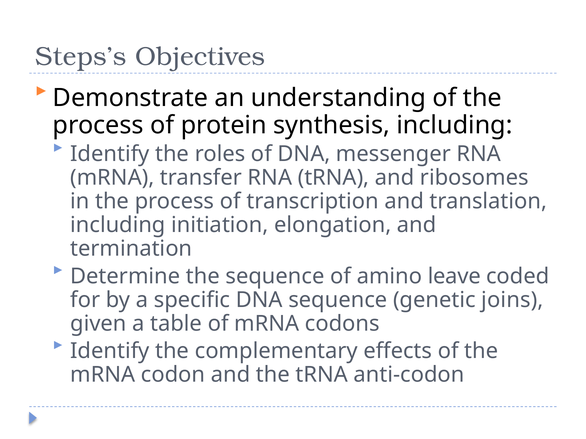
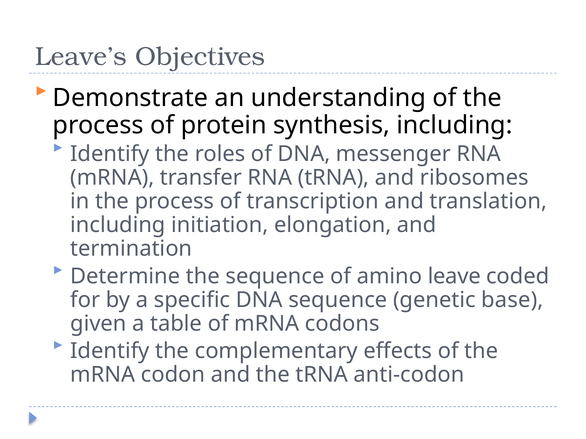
Steps’s: Steps’s -> Leave’s (81, 57)
joins: joins -> base (512, 300)
